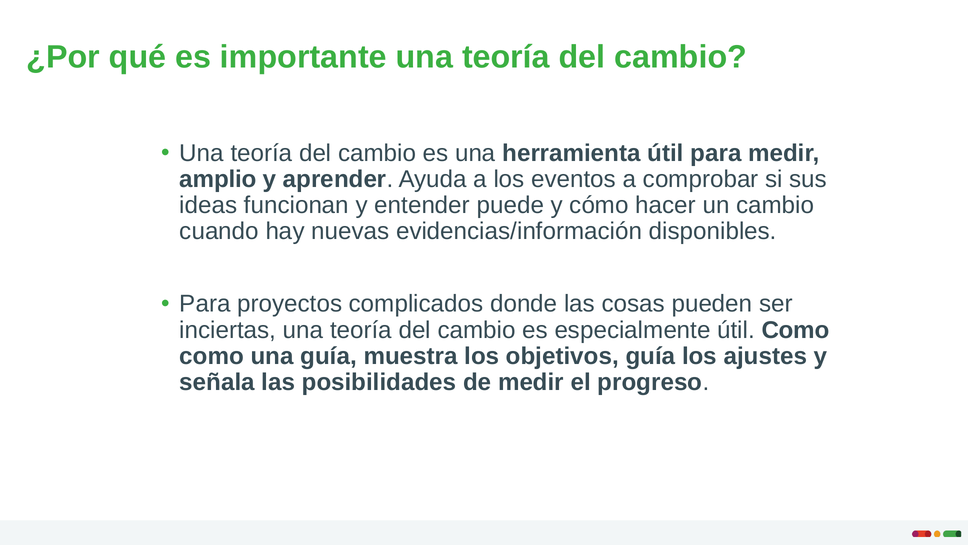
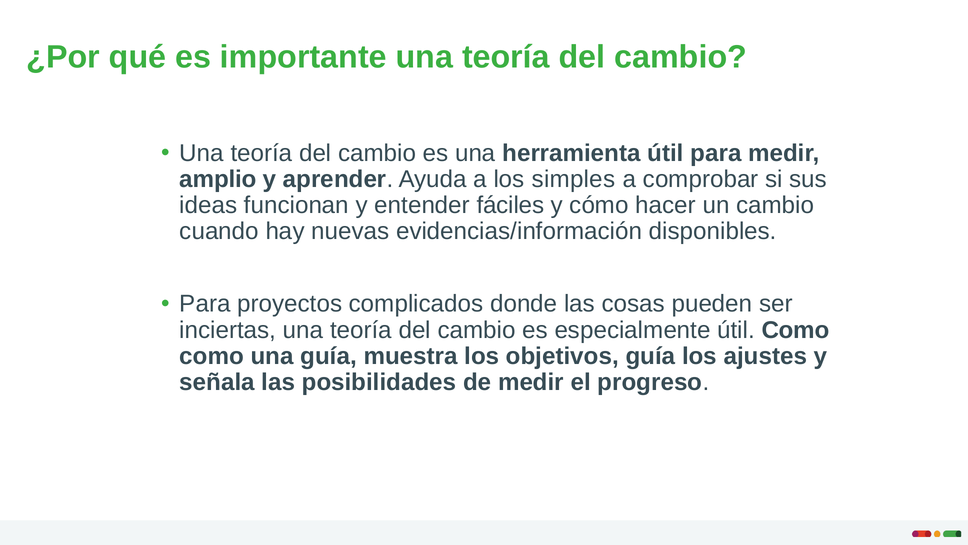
eventos: eventos -> simples (573, 179)
puede: puede -> fáciles (510, 205)
